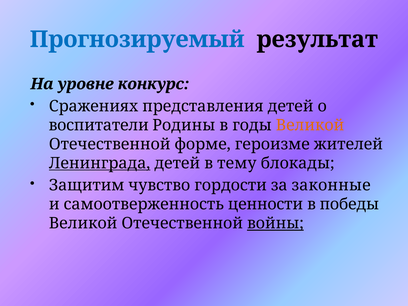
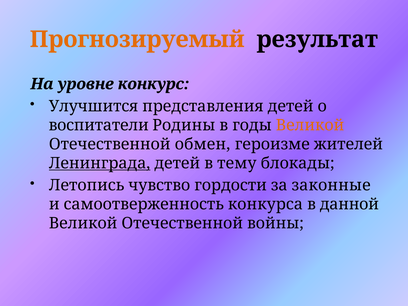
Прогнозируемый colour: blue -> orange (137, 39)
Сражениях: Сражениях -> Улучшится (94, 106)
форме: форме -> обмен (203, 144)
Защитим: Защитим -> Летопись (87, 185)
ценности: ценности -> конкурса (265, 204)
победы: победы -> данной (349, 204)
войны underline: present -> none (275, 223)
